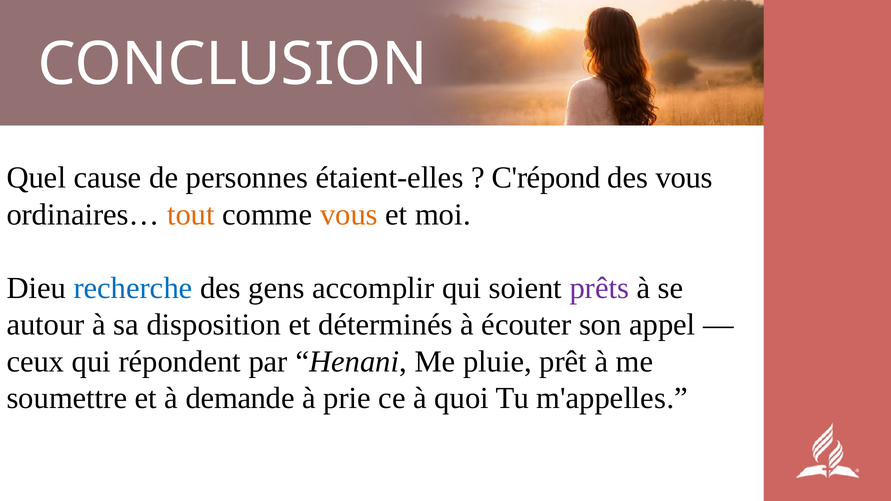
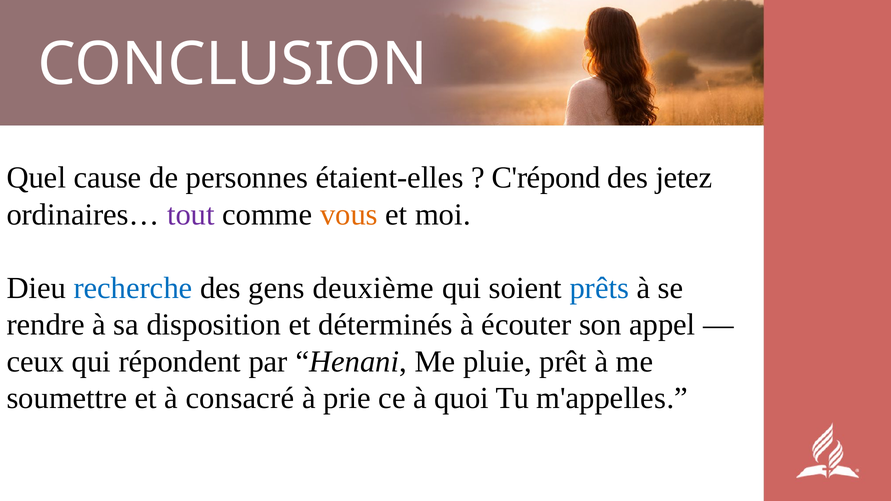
des vous: vous -> jetez (684, 178)
tout colour: orange -> purple (191, 215)
accomplir: accomplir -> deuxième (373, 288)
prêts colour: purple -> blue (599, 288)
autour: autour -> rendre (46, 325)
demande: demande -> consacré (240, 398)
